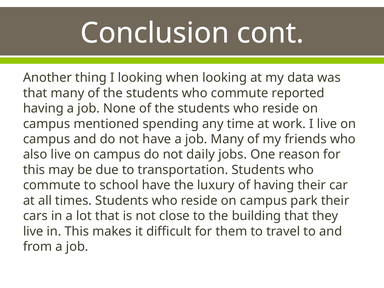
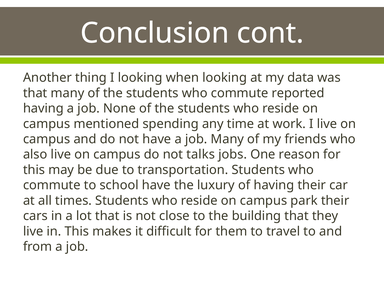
daily: daily -> talks (201, 154)
